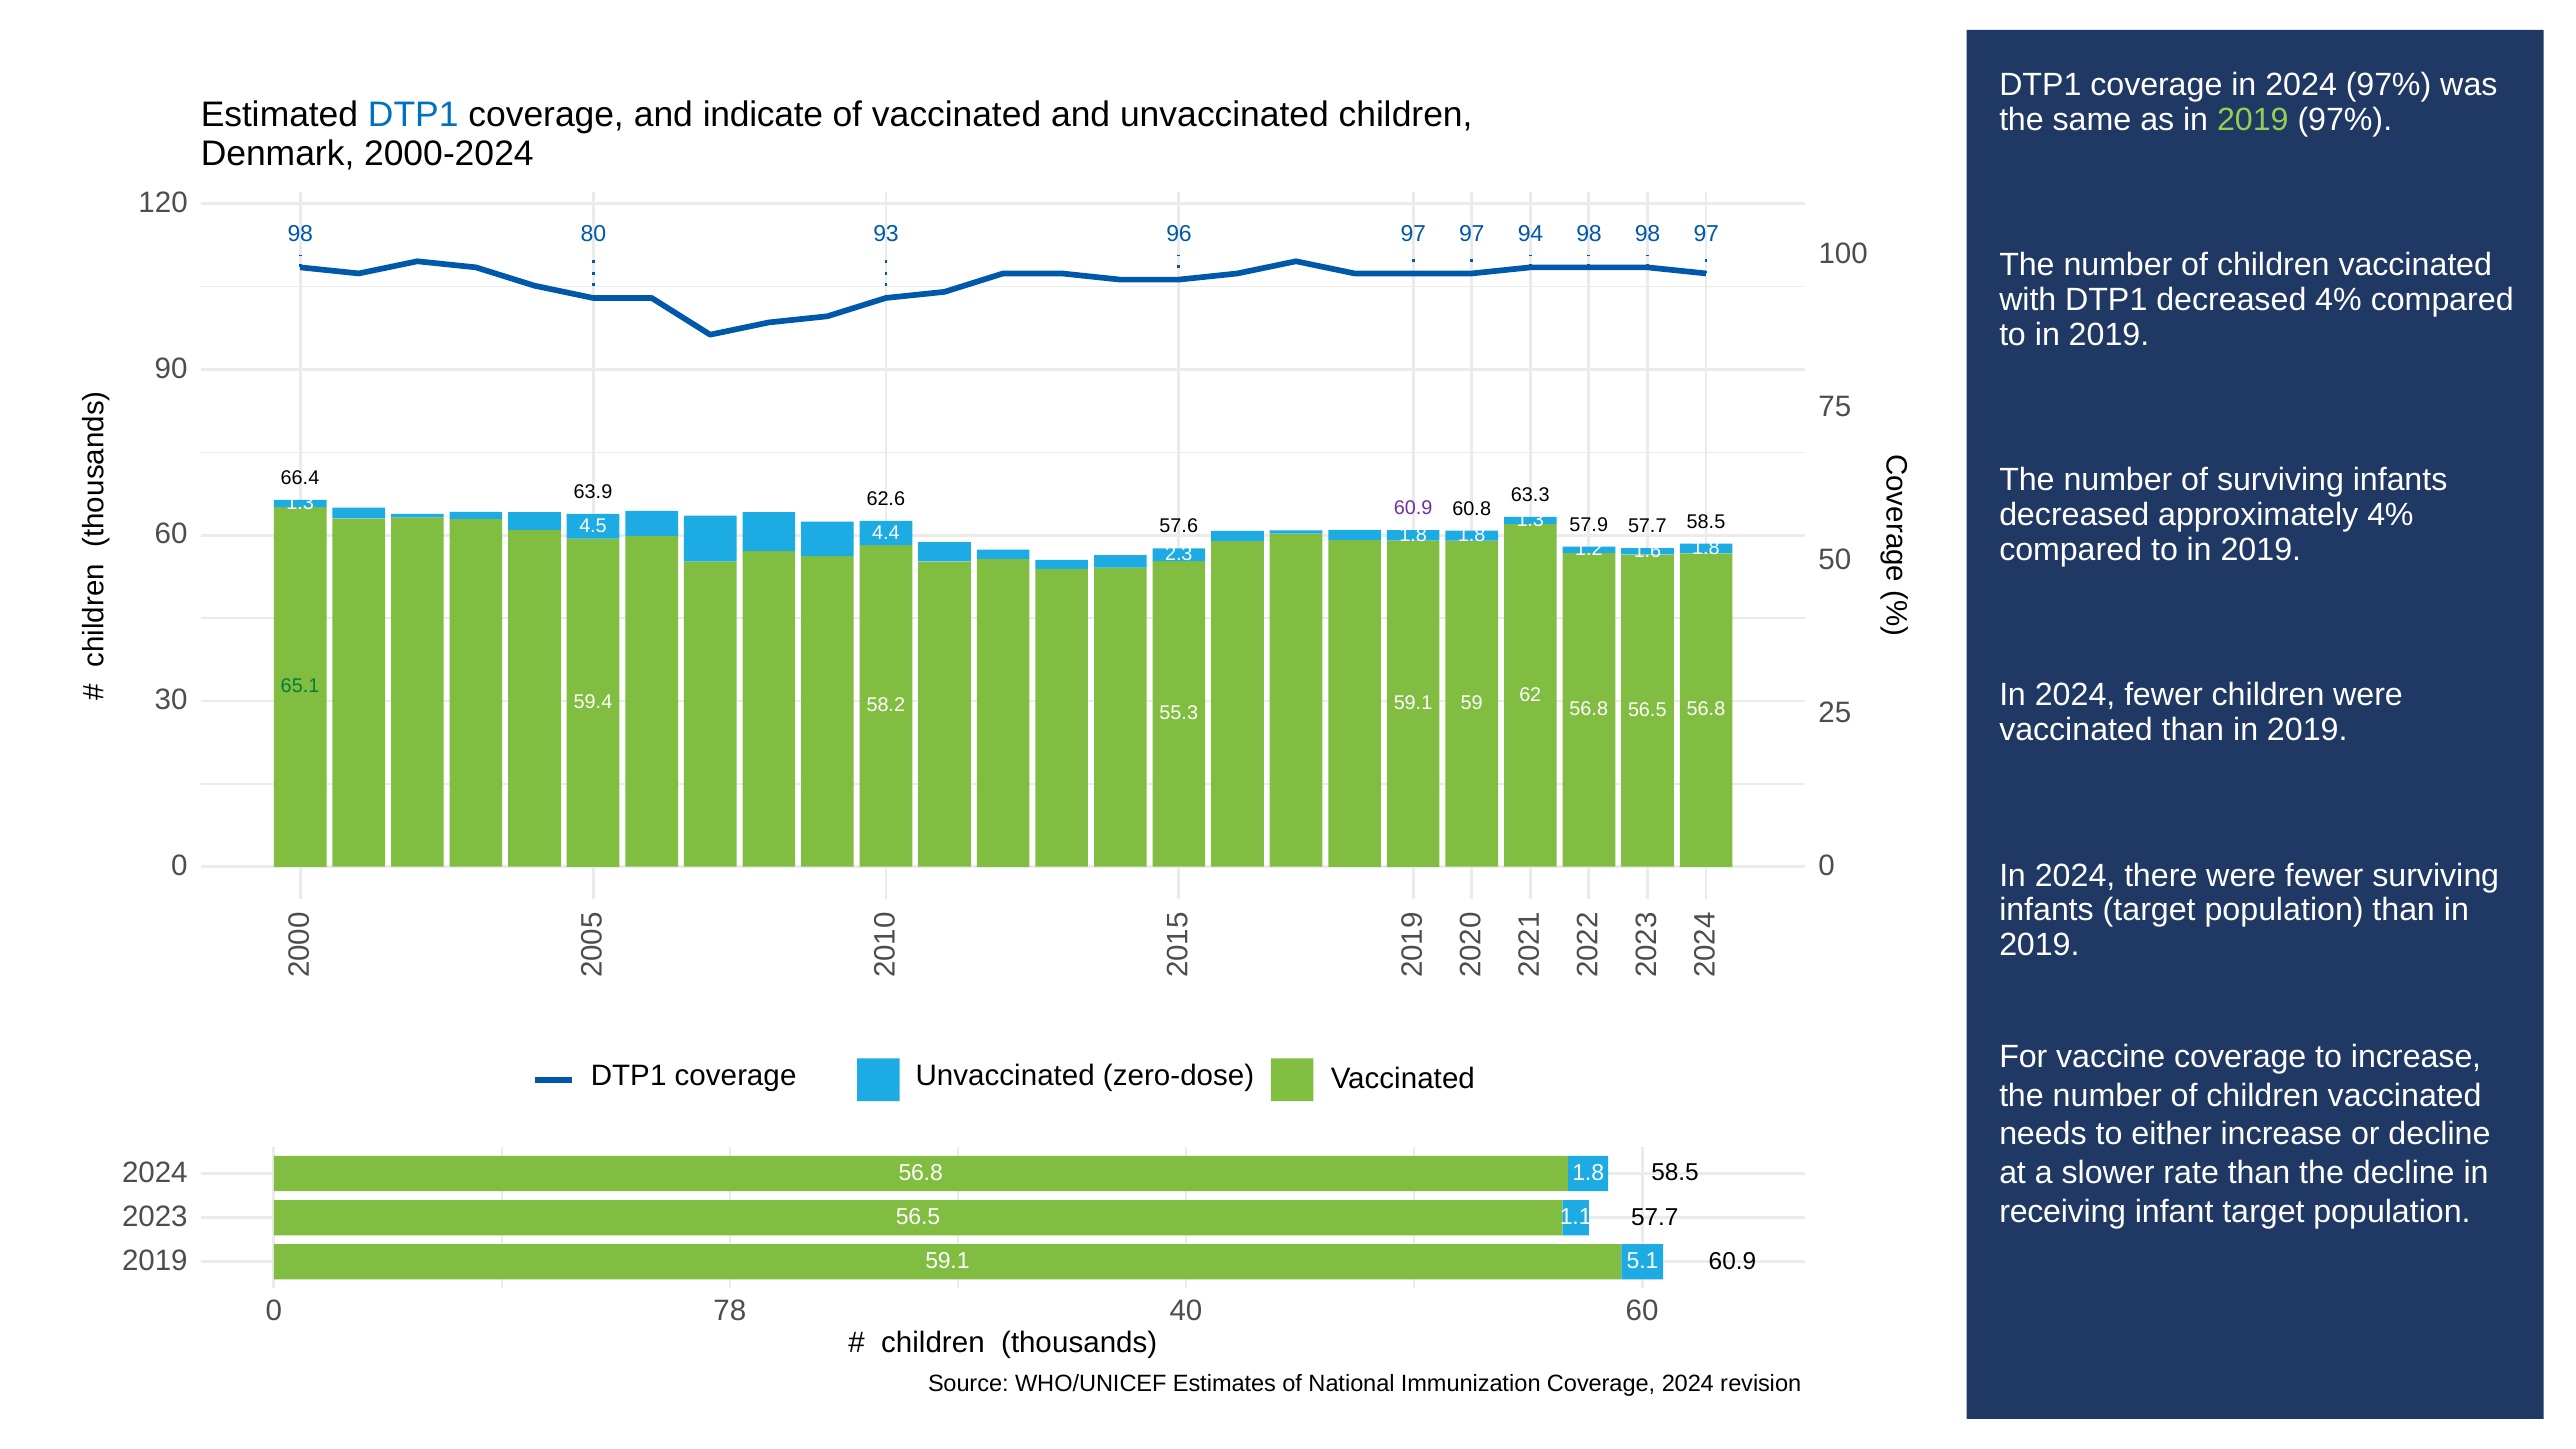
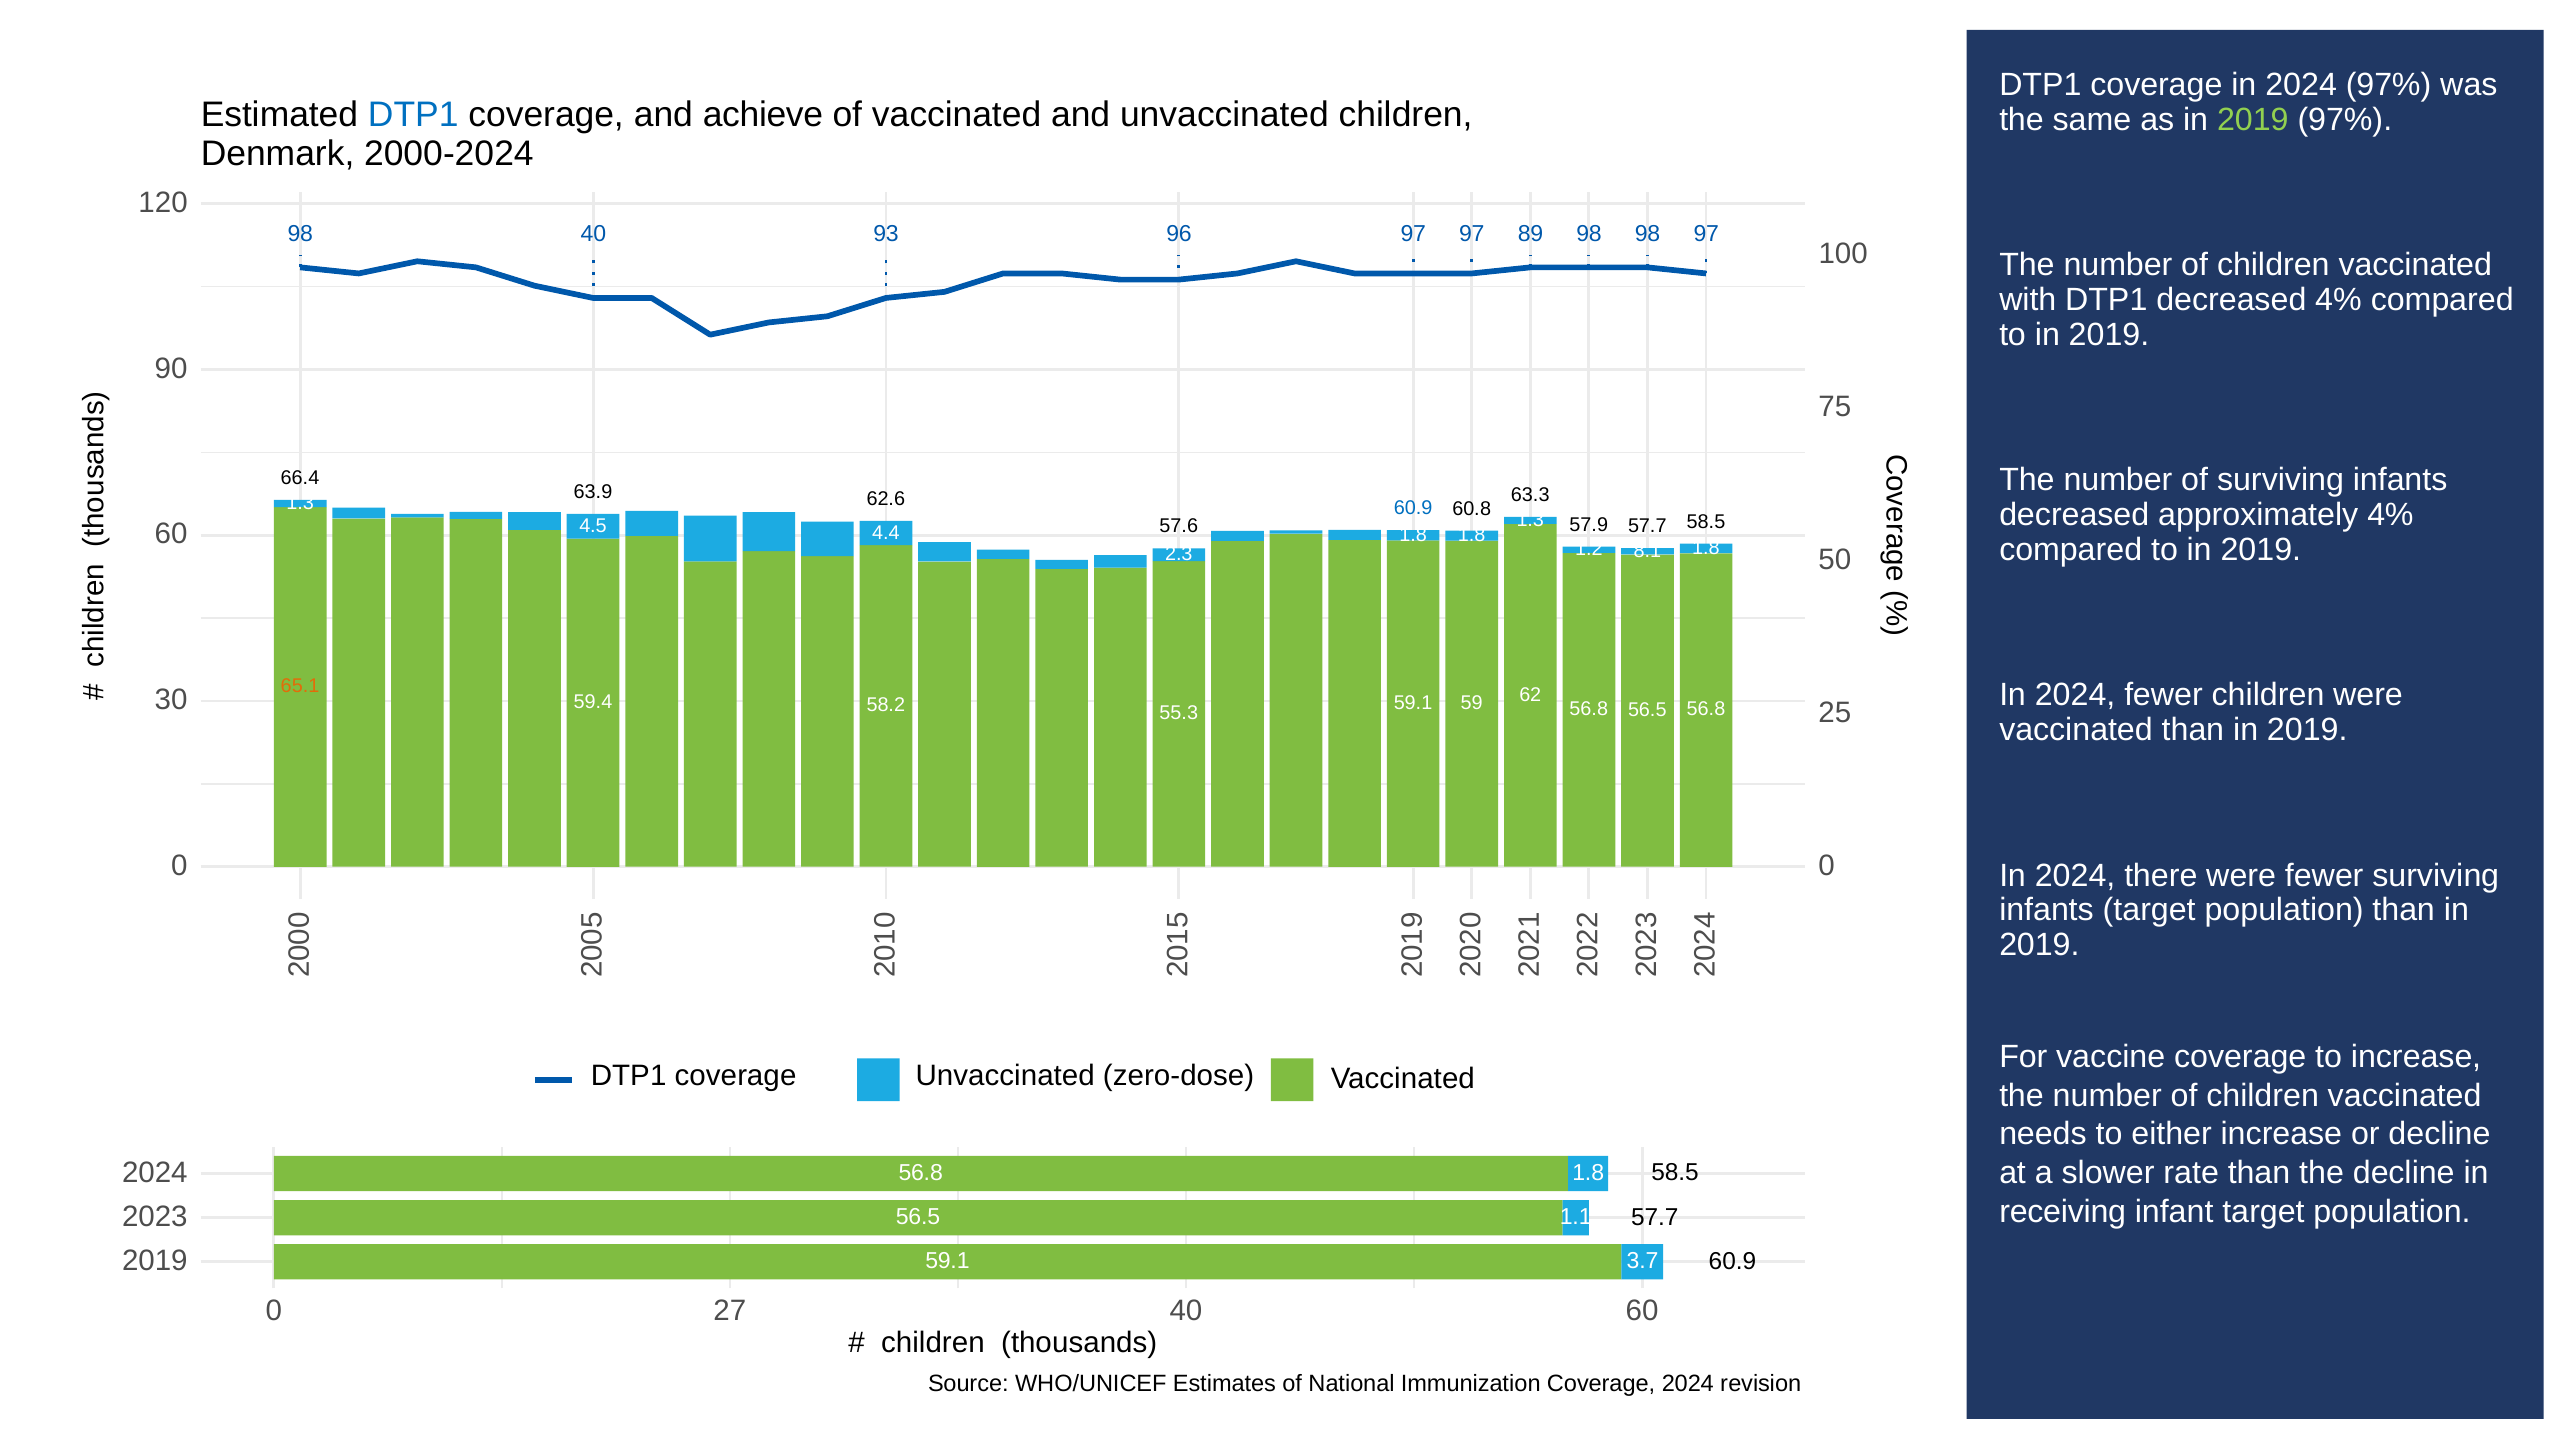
indicate: indicate -> achieve (763, 114)
98 80: 80 -> 40 (593, 234)
94: 94 -> 89 (1531, 234)
60.9 colour: purple -> blue (1413, 508)
1.6: 1.6 -> 8.1 (1647, 551)
65.1 colour: green -> orange (300, 686)
5.1: 5.1 -> 3.7 (1642, 1261)
78: 78 -> 27 (730, 1311)
